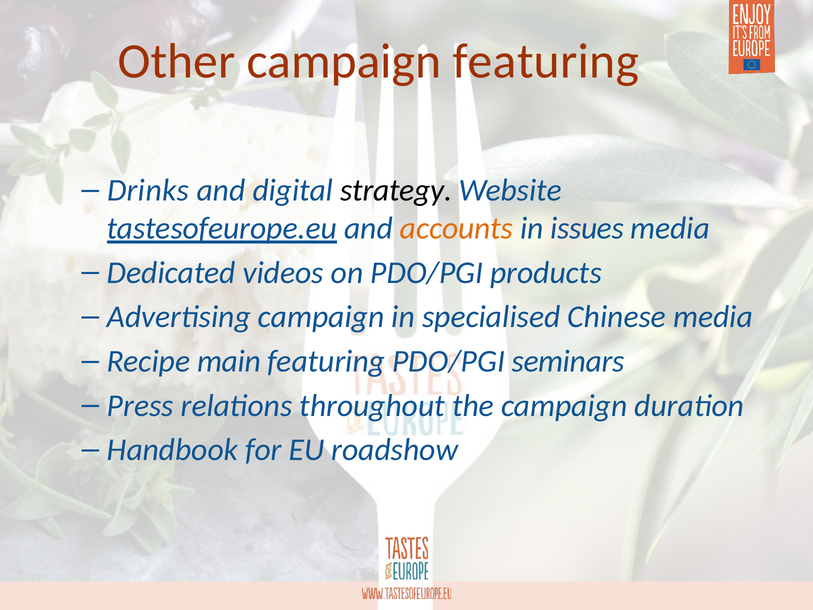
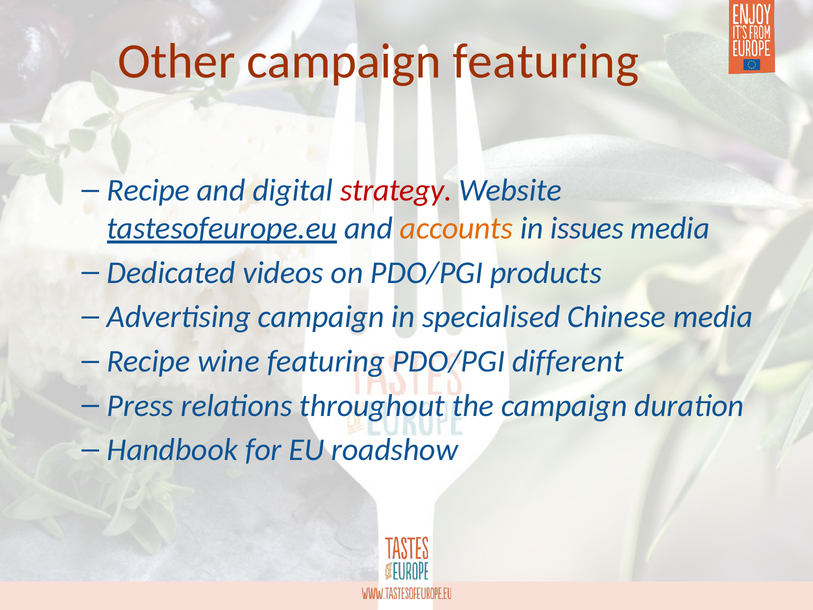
Drinks: Drinks -> Recipe (148, 190)
strategy colour: black -> red (396, 190)
main: main -> wine (229, 361)
seminars: seminars -> different (568, 361)
